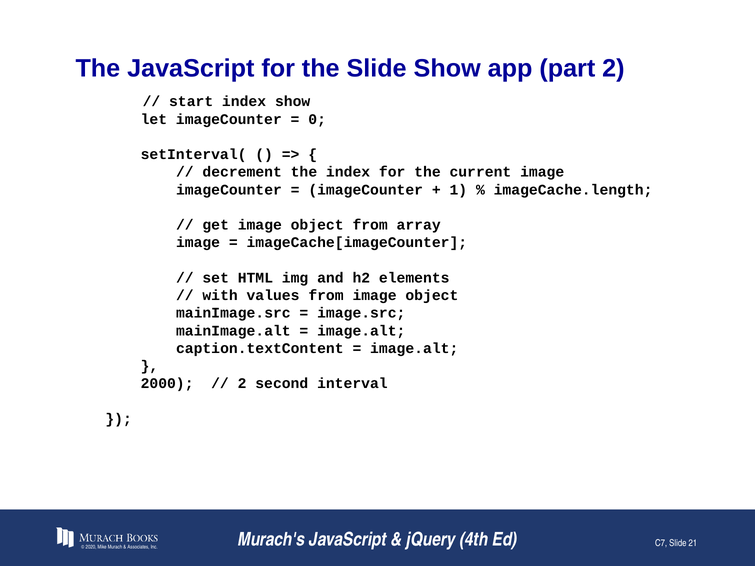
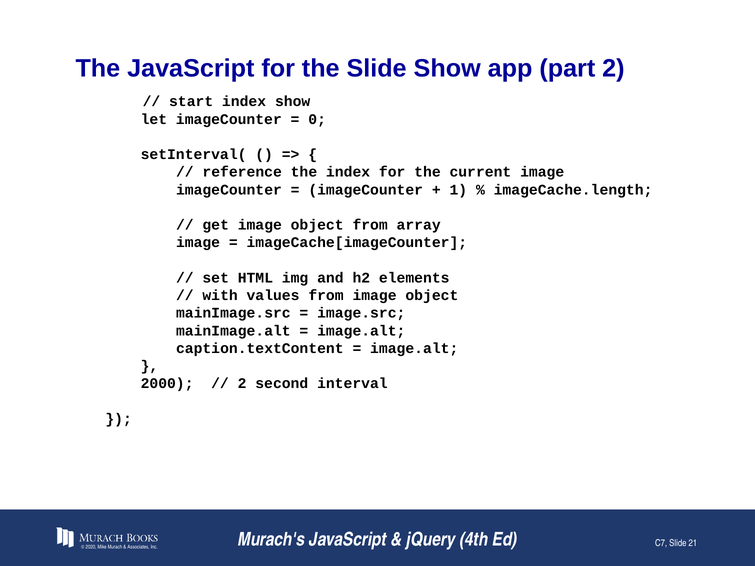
decrement: decrement -> reference (242, 172)
